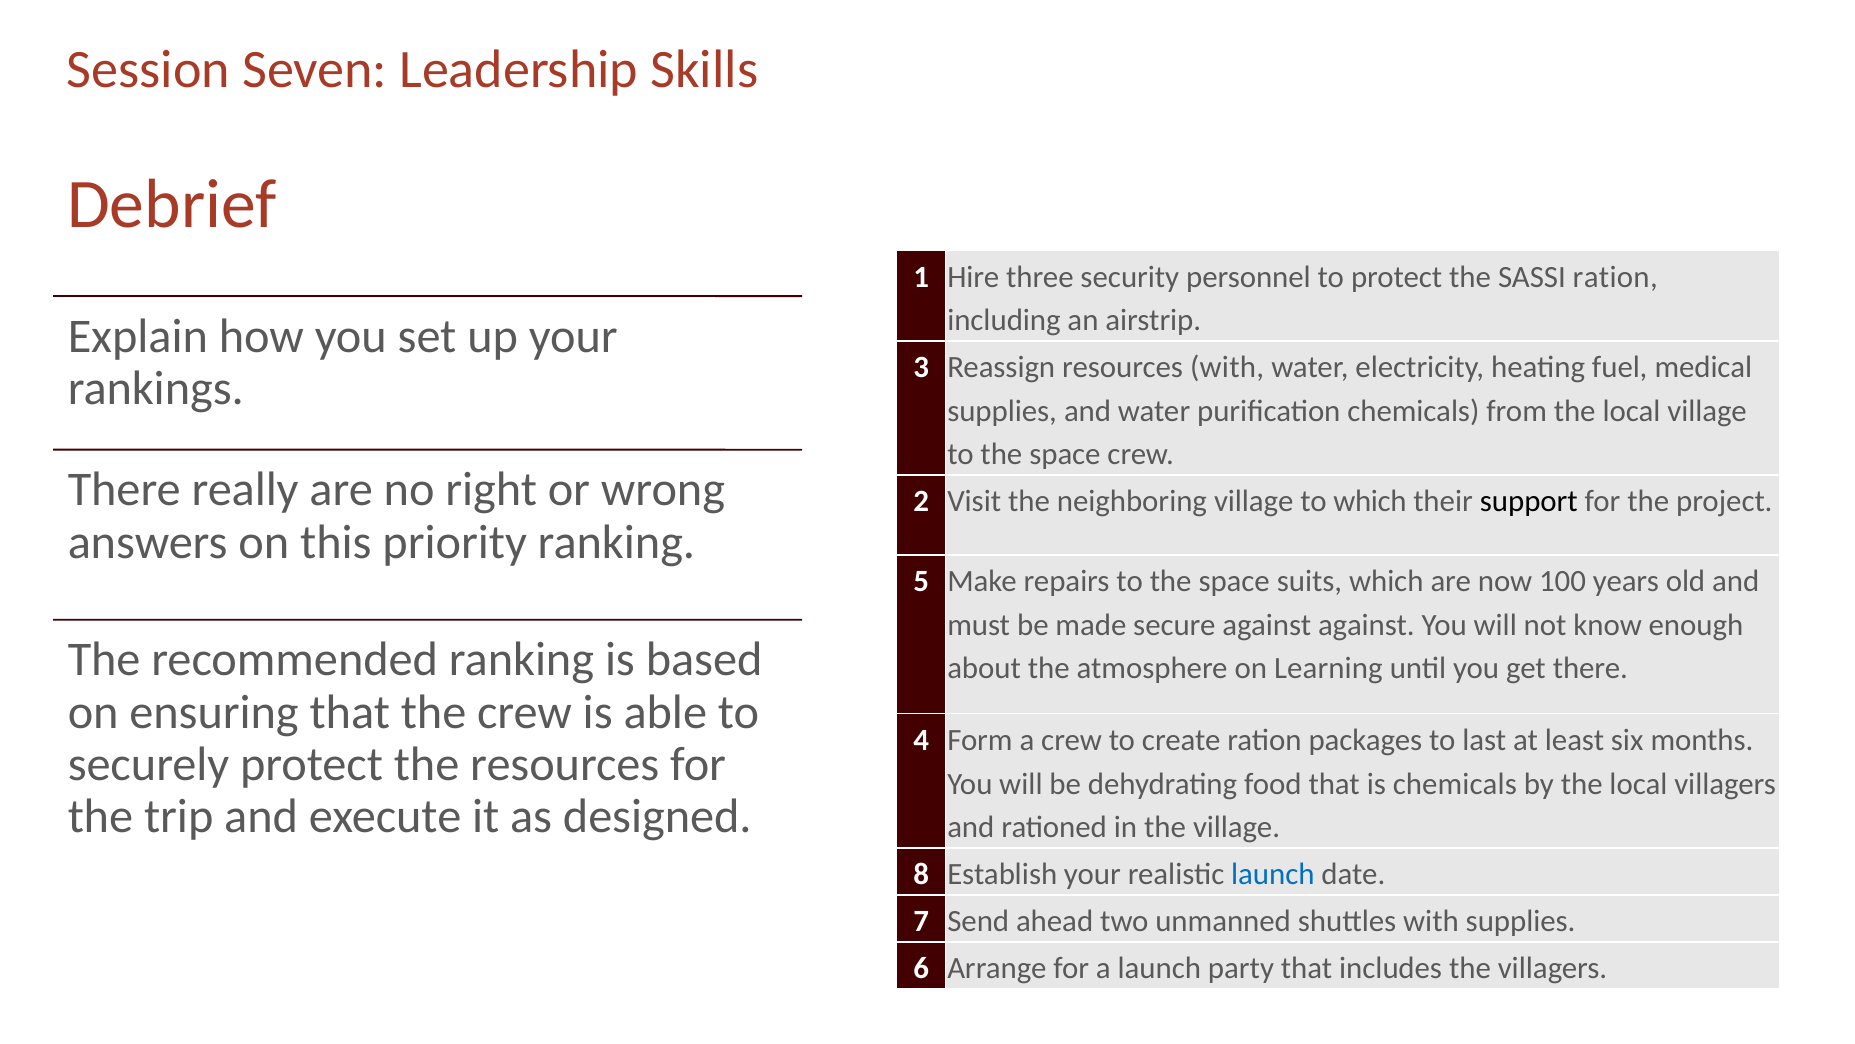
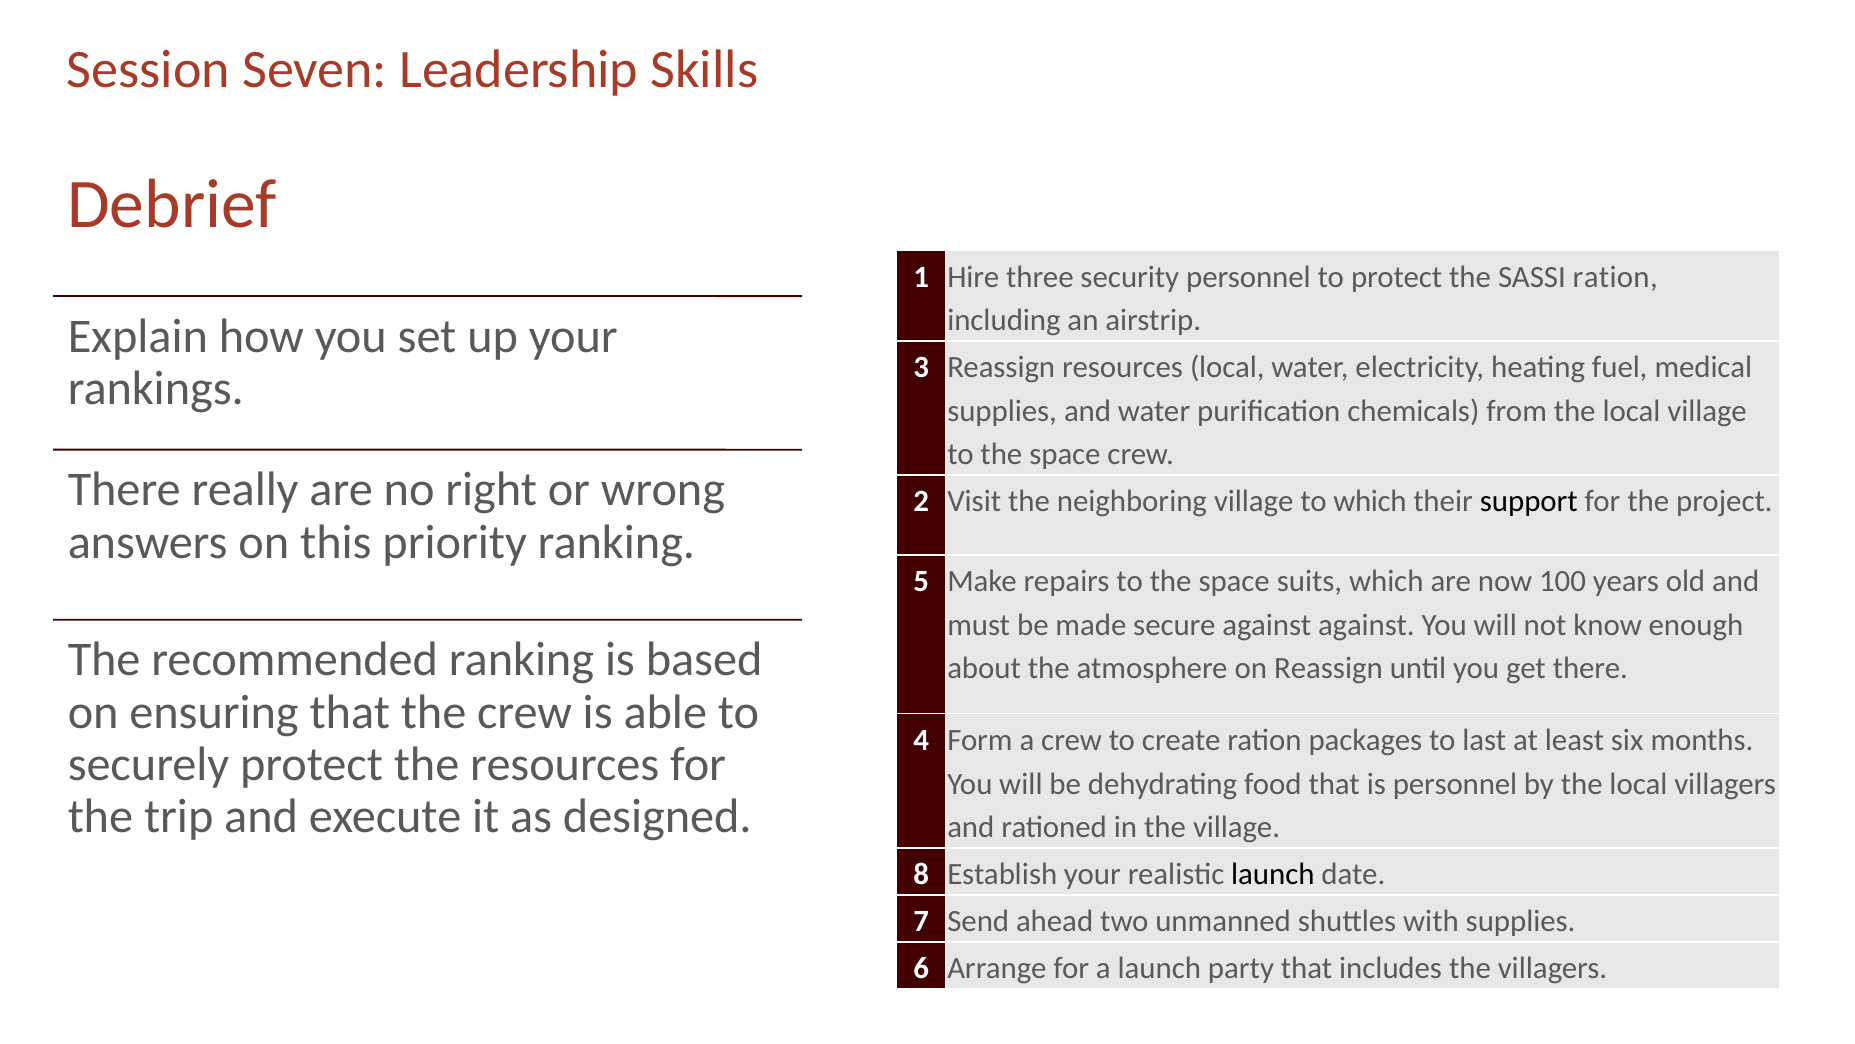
resources with: with -> local (1227, 367)
on Learning: Learning -> Reassign (1328, 668)
is chemicals: chemicals -> personnel (1455, 783)
launch colour: blue -> black (1273, 874)
